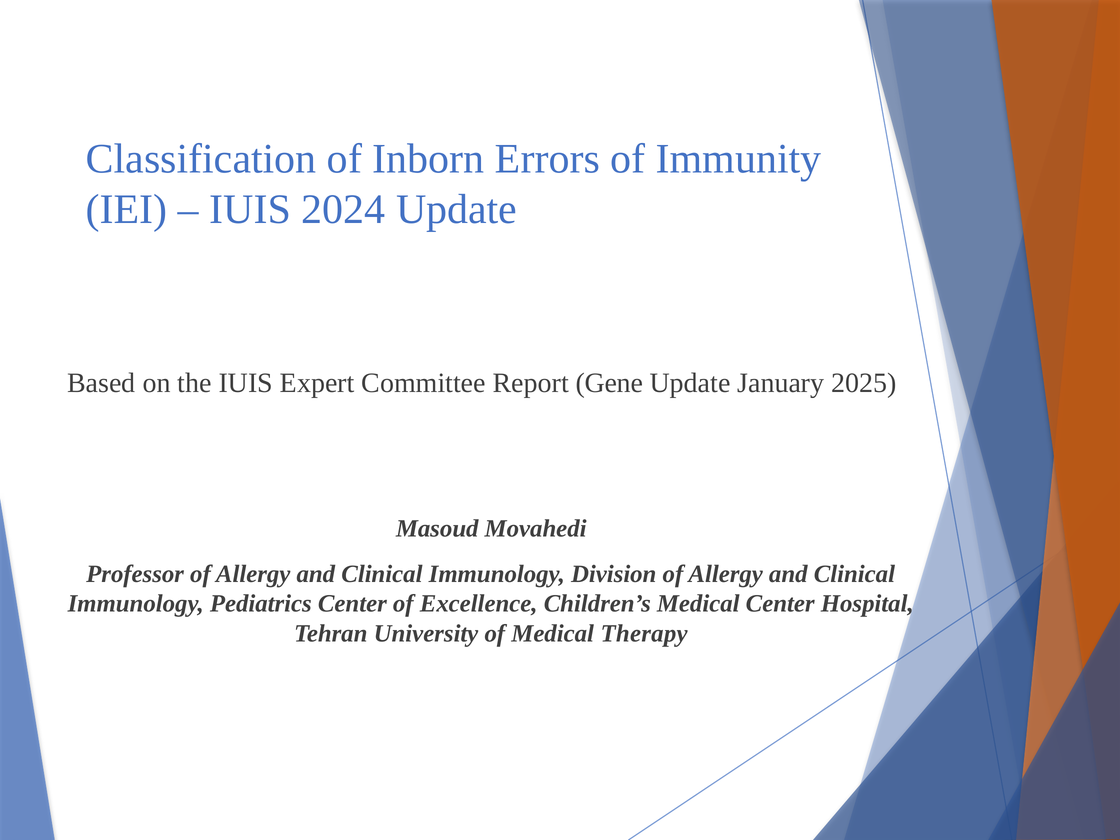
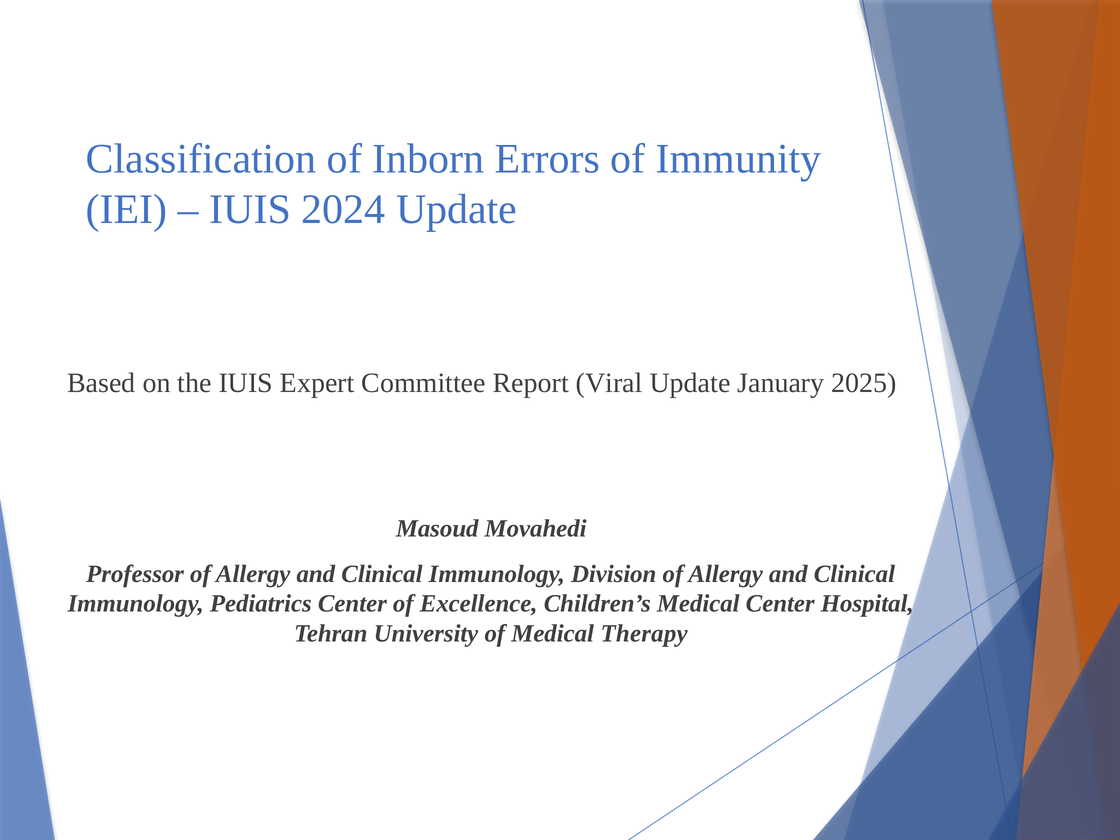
Gene: Gene -> Viral (609, 383)
